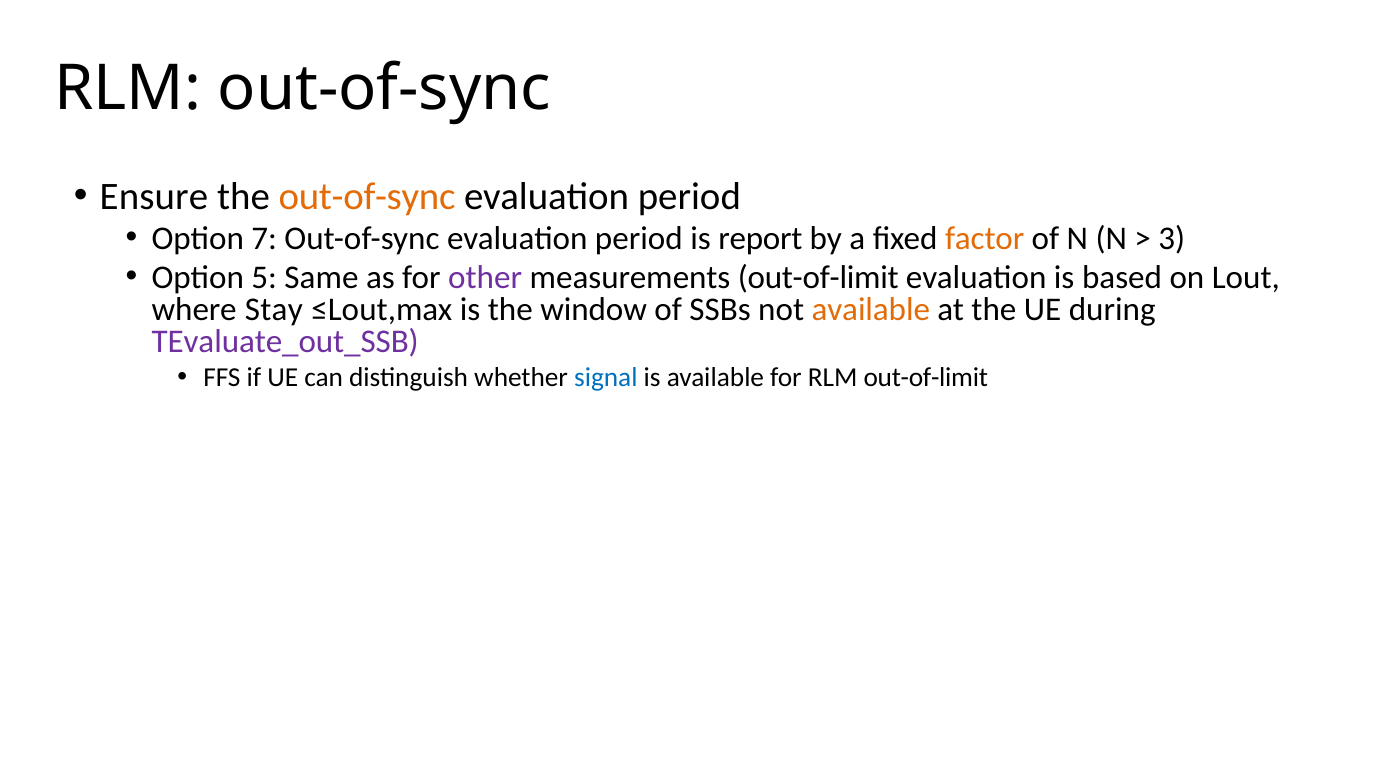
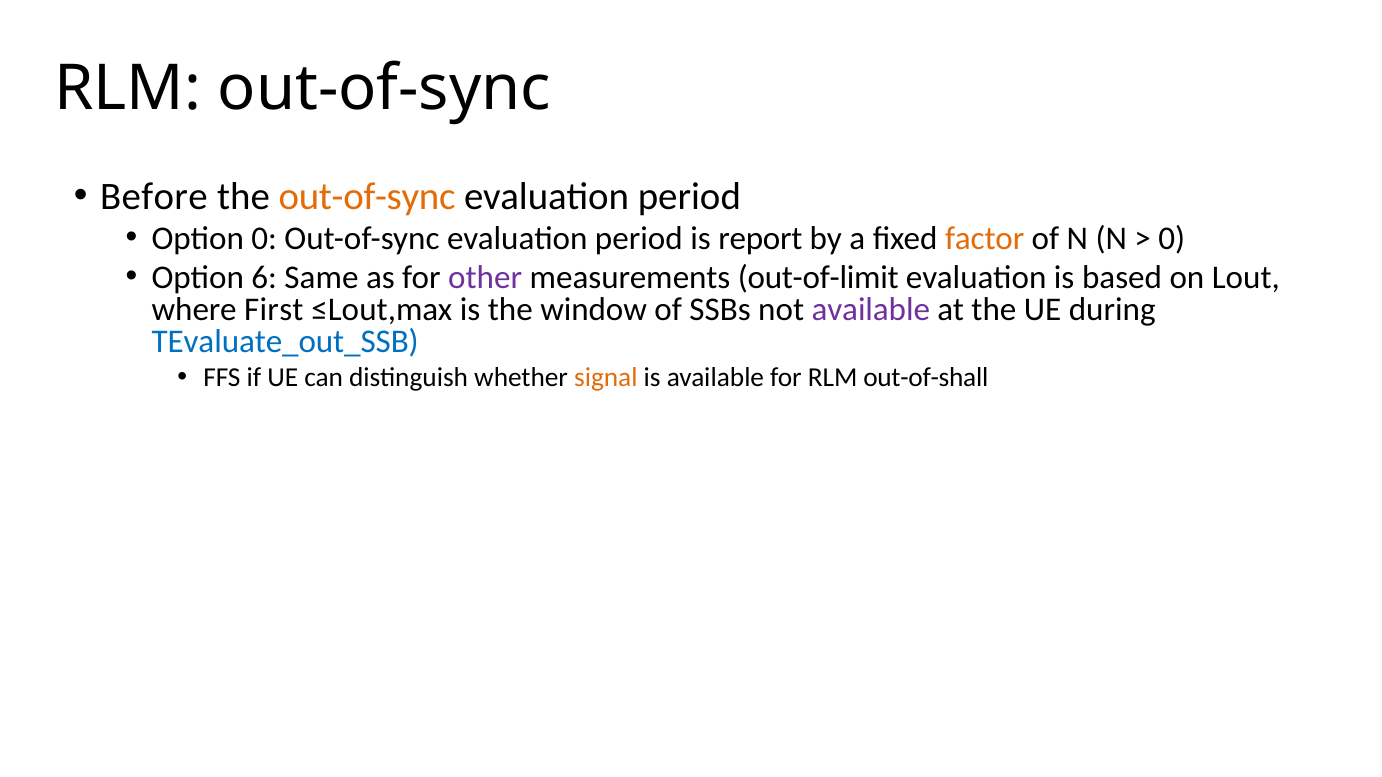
Ensure: Ensure -> Before (154, 197)
Option 7: 7 -> 0 (264, 239)
3: 3 -> 0 (1172, 239)
5: 5 -> 6 (264, 277)
Stay: Stay -> First (274, 310)
available colour: orange -> purple (871, 310)
TEvaluate_out_SSB colour: purple -> blue (285, 342)
signal colour: blue -> orange (606, 378)
RLM out-of-limit: out-of-limit -> out-of-shall (926, 378)
